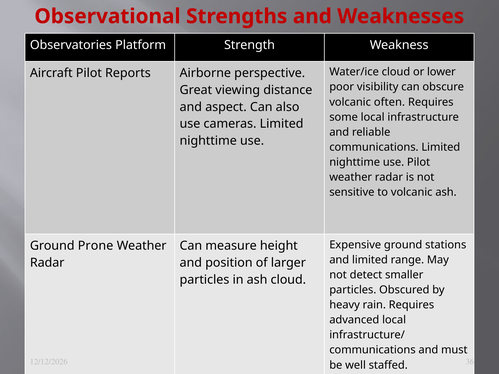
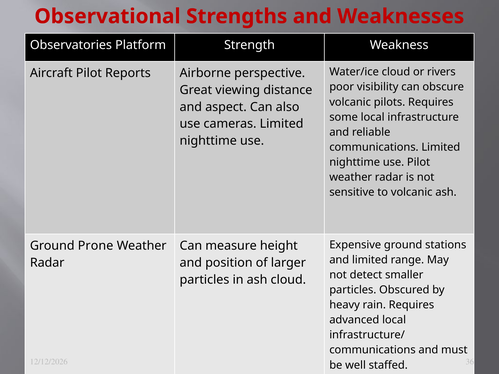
lower: lower -> rivers (441, 72)
often: often -> pilots (390, 102)
